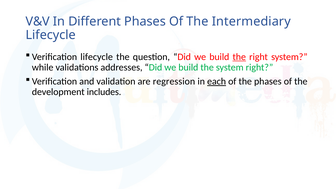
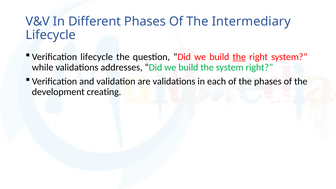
are regression: regression -> validations (174, 81)
each underline: present -> none (217, 81)
includes: includes -> creating (104, 92)
